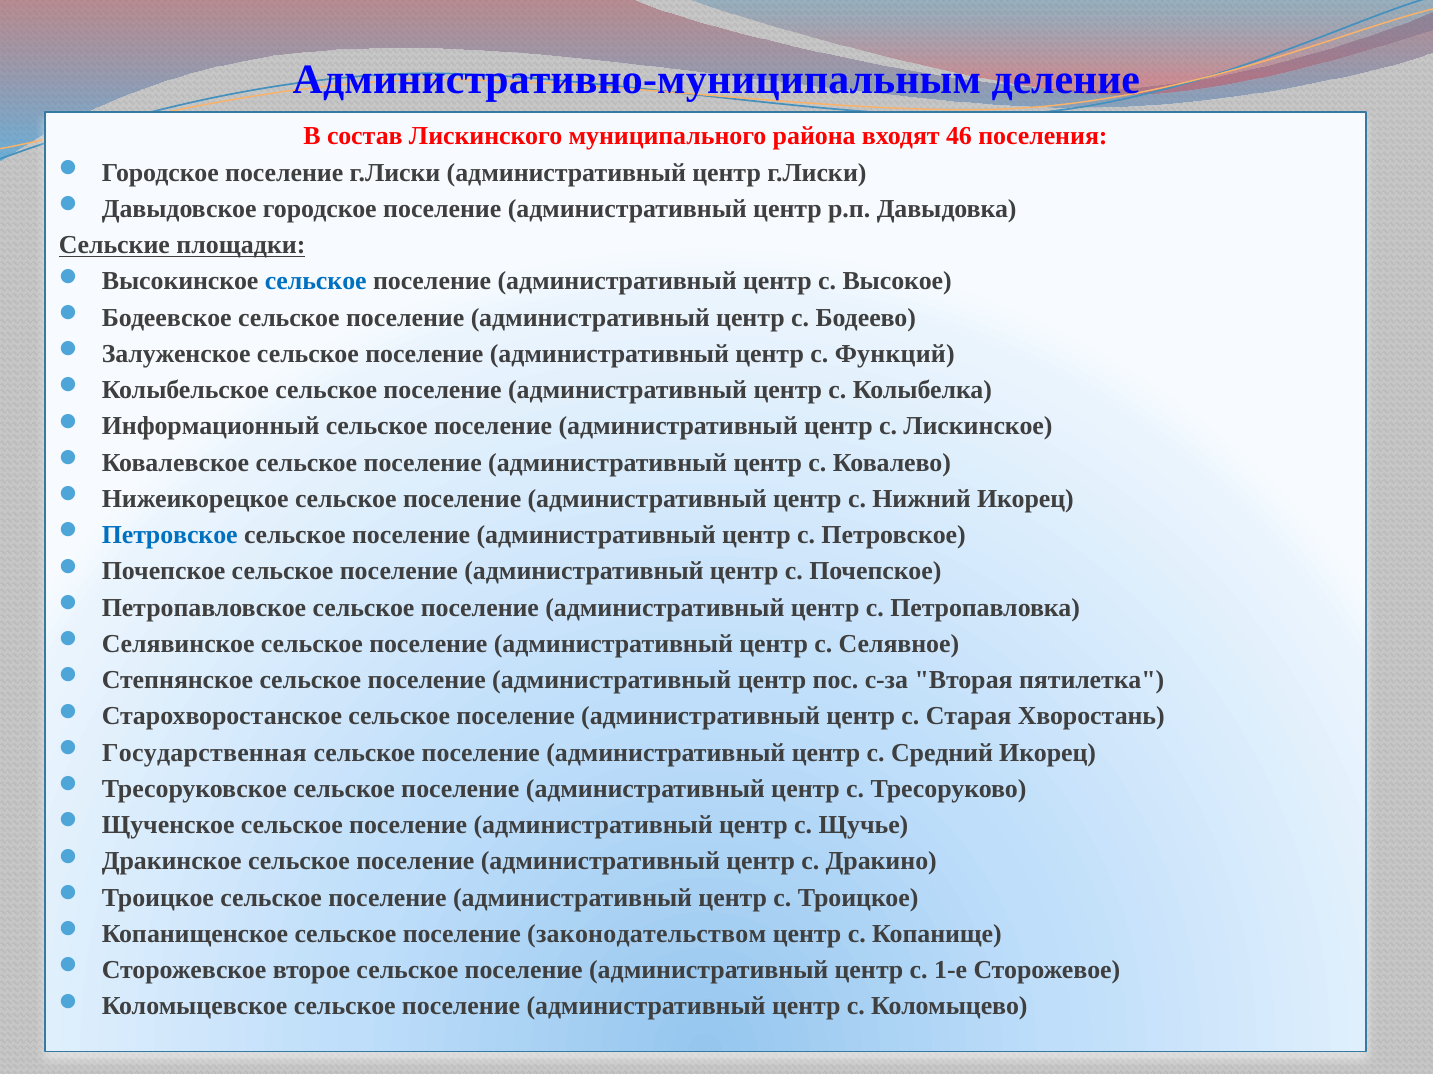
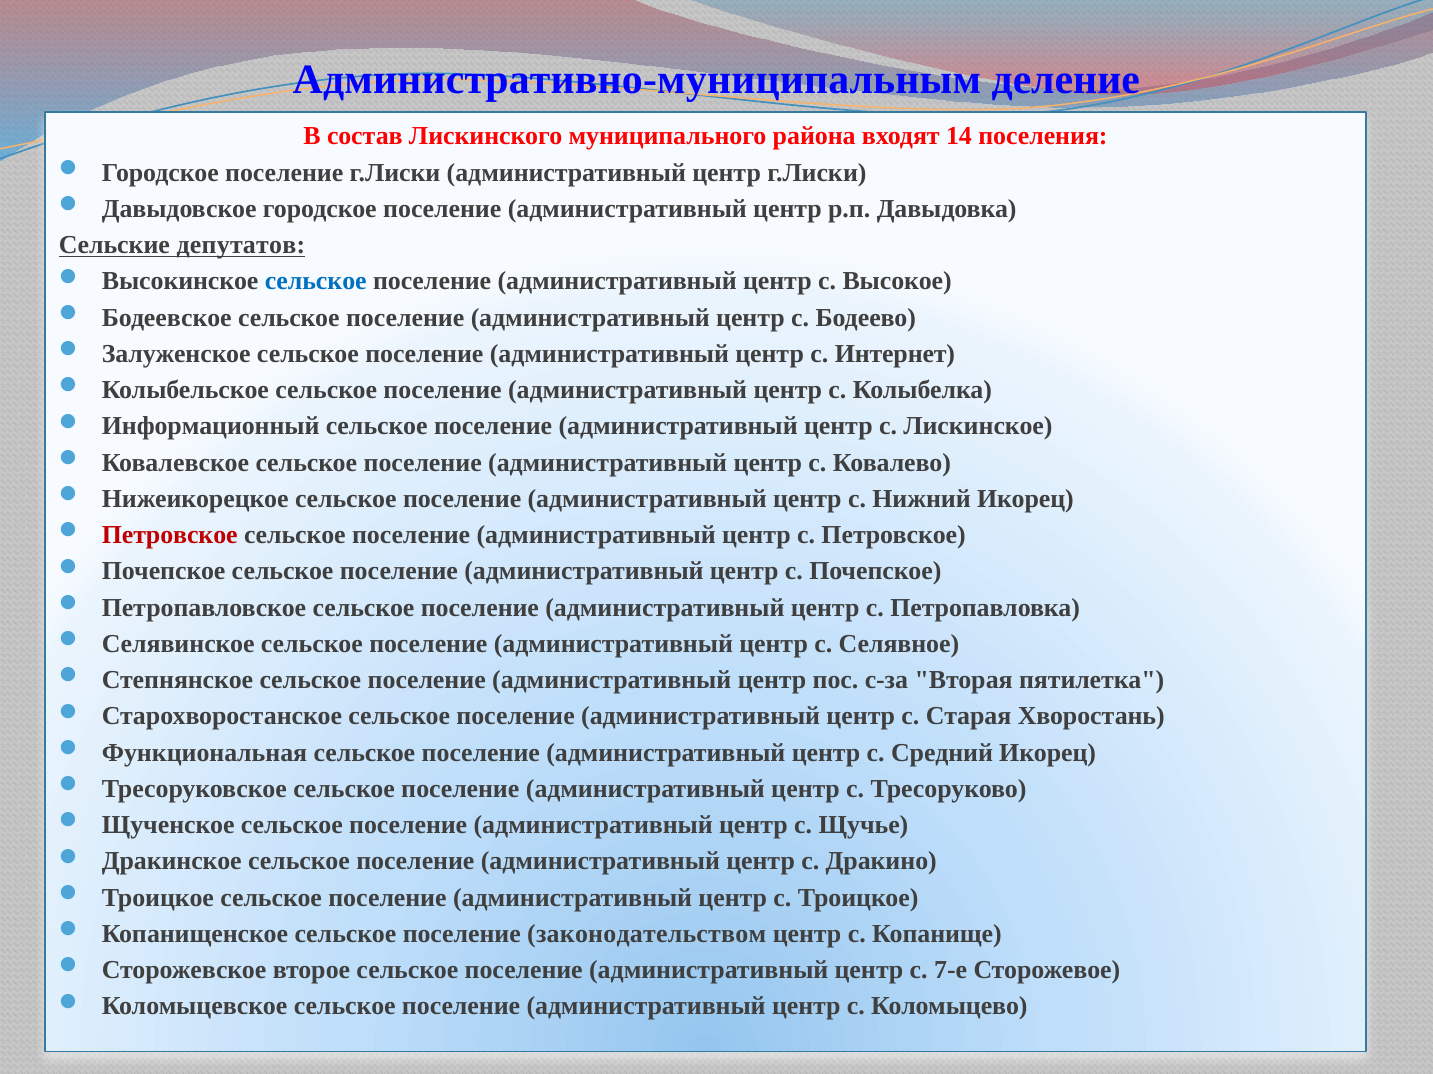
46: 46 -> 14 (959, 136)
площадки: площадки -> депутатов (241, 245)
Функций: Функций -> Интернет (895, 354)
Петровское colour: blue -> red (170, 535)
Государственная: Государственная -> Функциональная (205, 753)
1-е: 1-е -> 7-е (951, 971)
